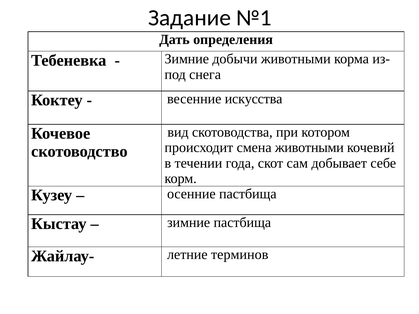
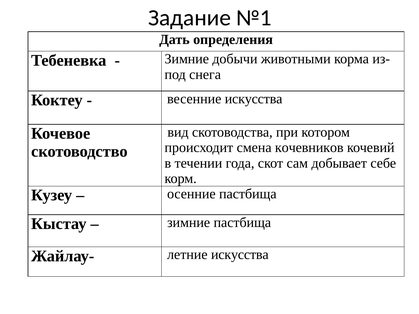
смена животными: животными -> кочевников (309, 148)
летние терминов: терминов -> искусства (240, 255)
